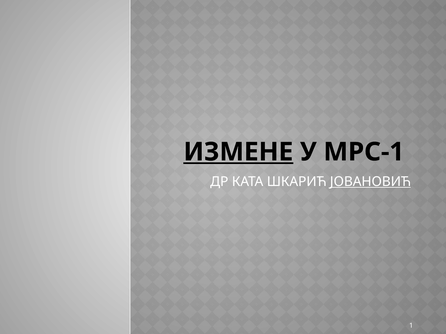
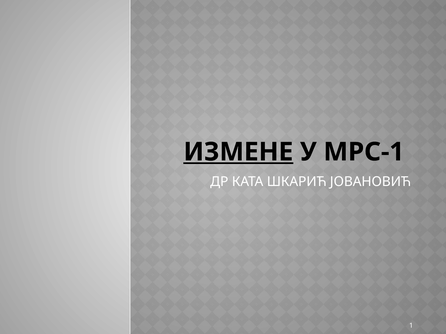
ЈОВАНОВИЋ underline: present -> none (370, 182)
